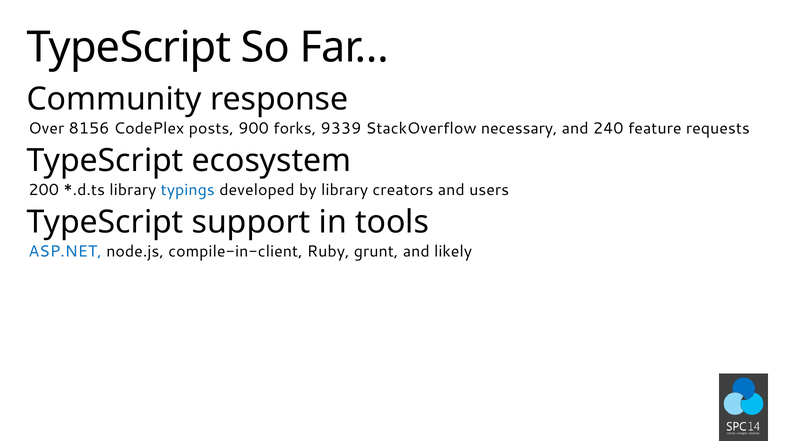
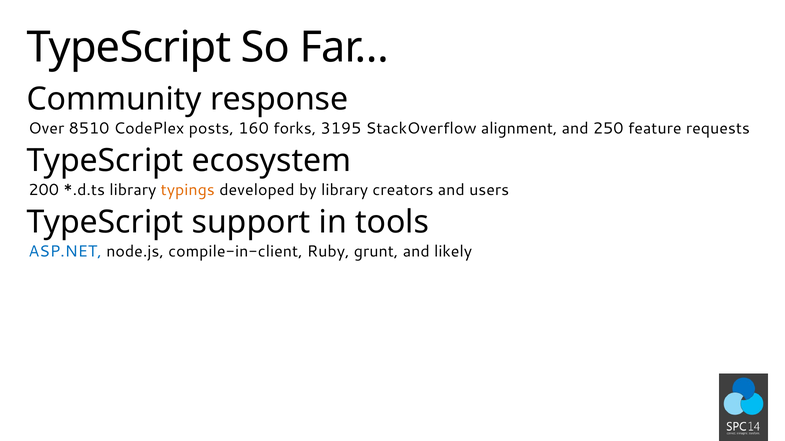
8156: 8156 -> 8510 (89, 129)
900: 900 -> 160 (254, 129)
9339: 9339 -> 3195 (341, 129)
necessary: necessary -> alignment (519, 129)
240: 240 -> 250 (608, 129)
typings colour: blue -> orange (188, 190)
